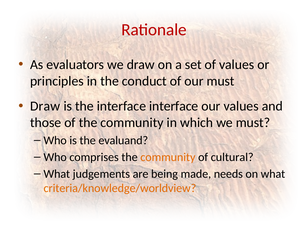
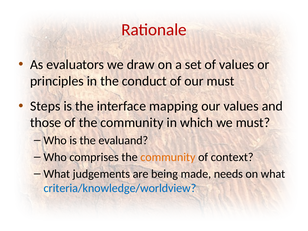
Draw: Draw -> Steps (45, 106)
interface interface: interface -> mapping (174, 106)
cultural: cultural -> context (232, 157)
criteria/knowledge/worldview colour: orange -> blue (120, 188)
